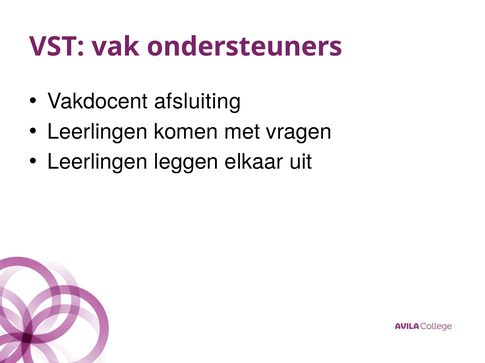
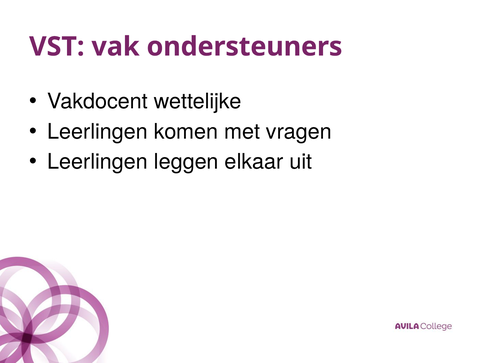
afsluiting: afsluiting -> wettelijke (198, 102)
